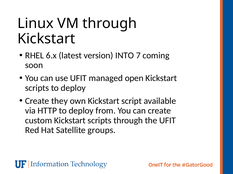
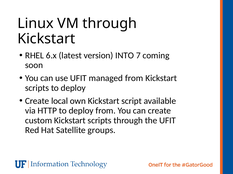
managed open: open -> from (134, 78)
they: they -> local (60, 101)
